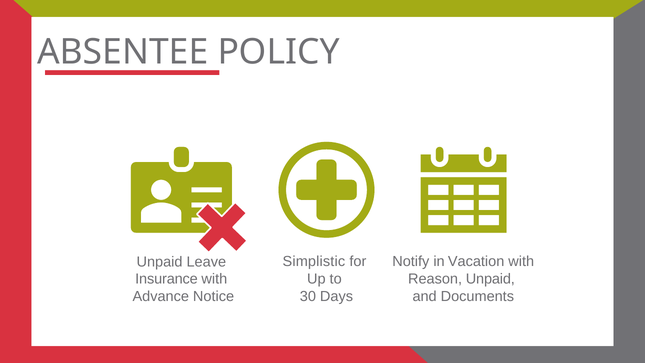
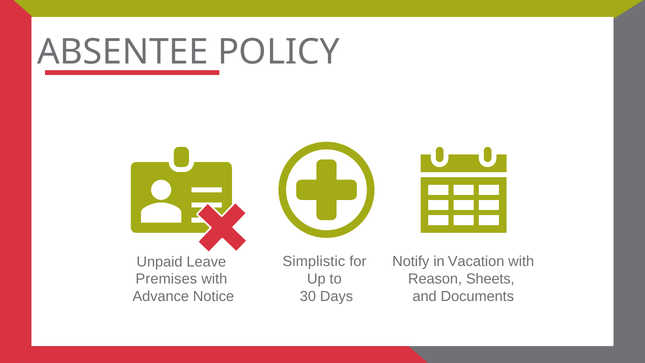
Reason Unpaid: Unpaid -> Sheets (490, 279)
Insurance: Insurance -> Premises (166, 279)
